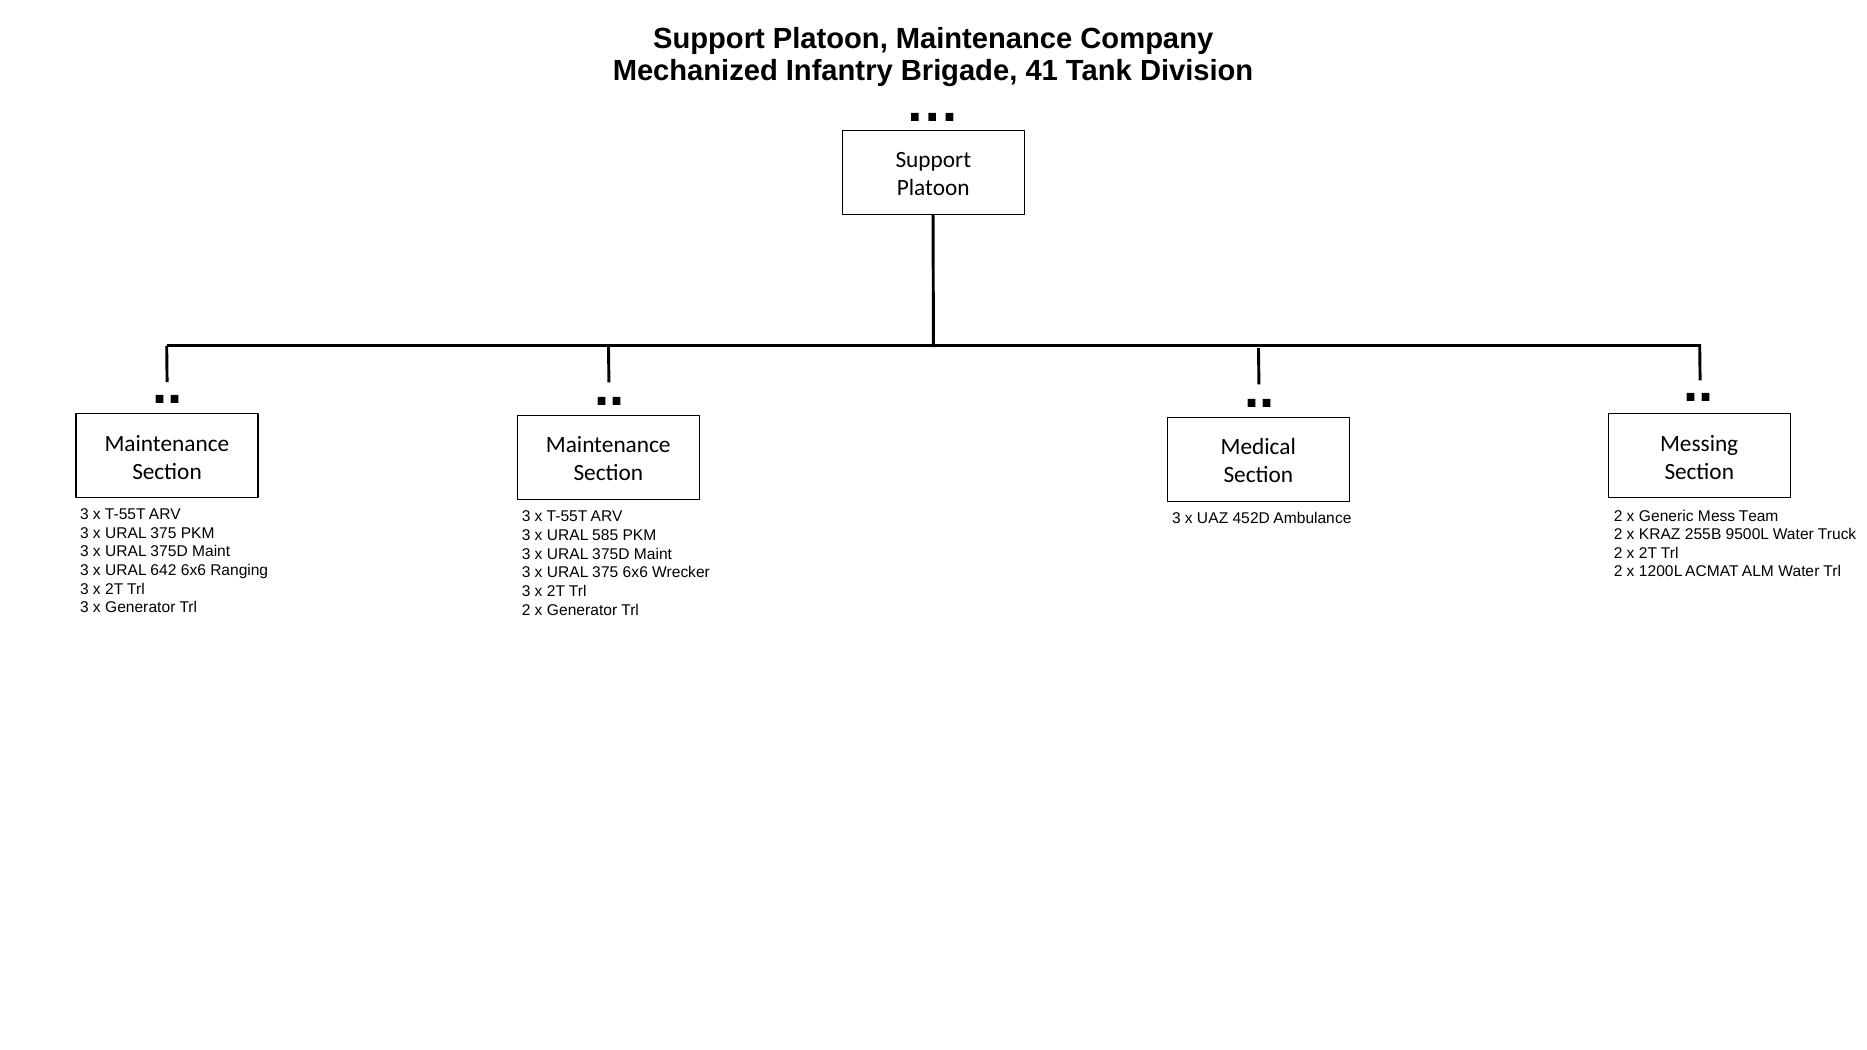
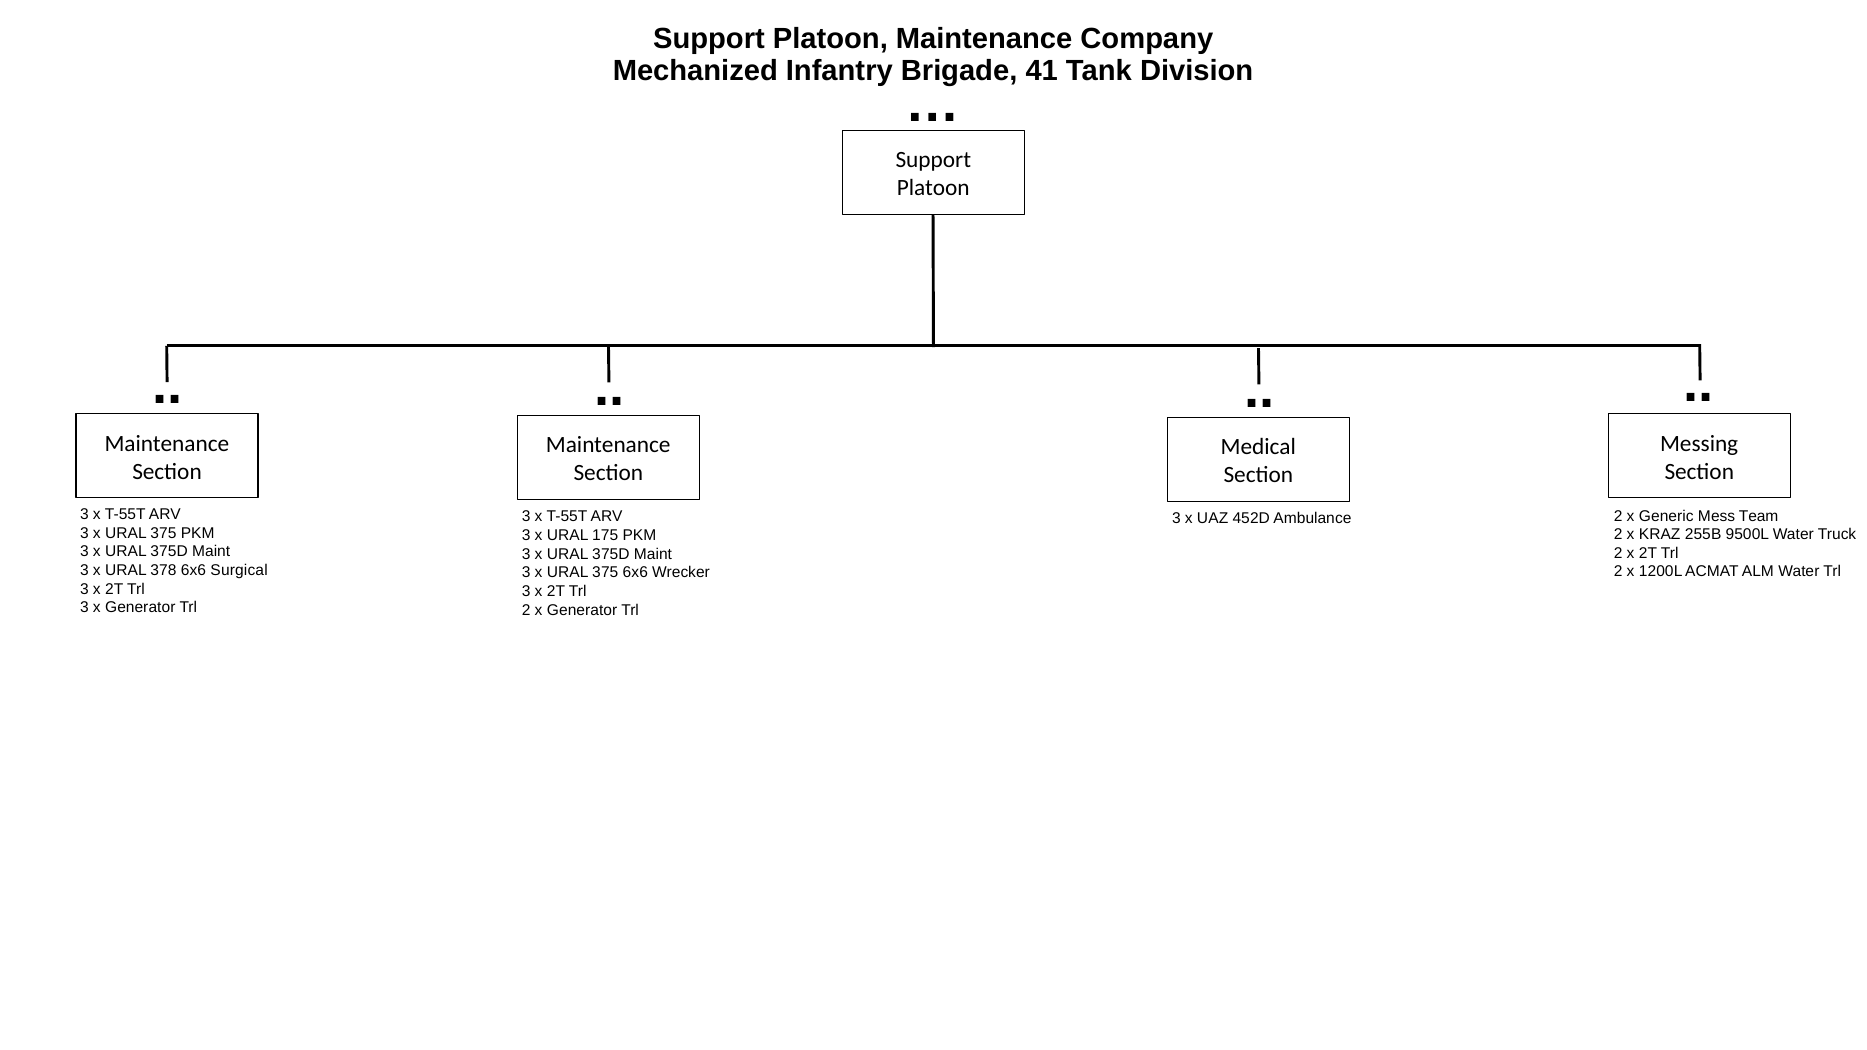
585: 585 -> 175 (605, 535)
642: 642 -> 378 (163, 571)
Ranging: Ranging -> Surgical (239, 571)
